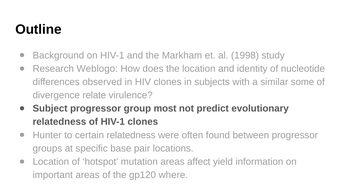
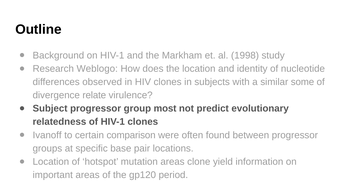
Hunter: Hunter -> Ivanoff (47, 135)
certain relatedness: relatedness -> comparison (131, 135)
affect: affect -> clone (199, 162)
where: where -> period (173, 175)
